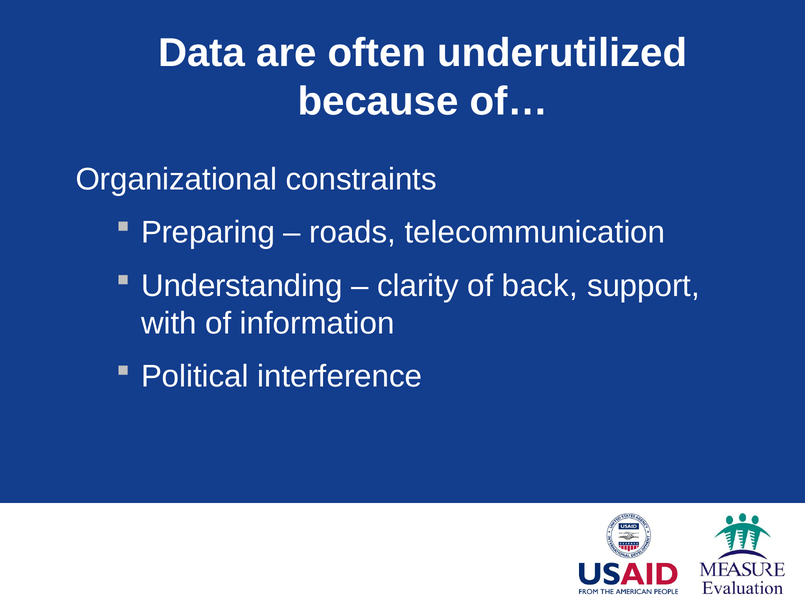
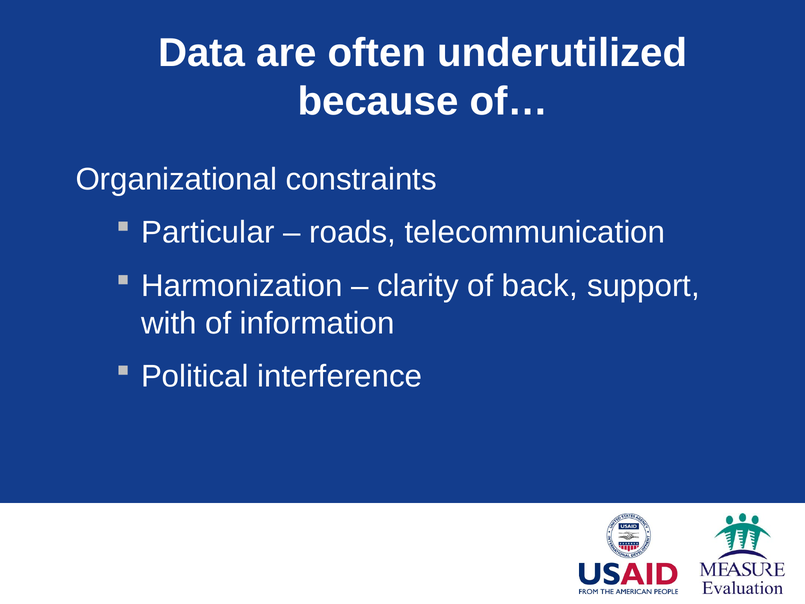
Preparing: Preparing -> Particular (208, 232)
Understanding: Understanding -> Harmonization (242, 286)
